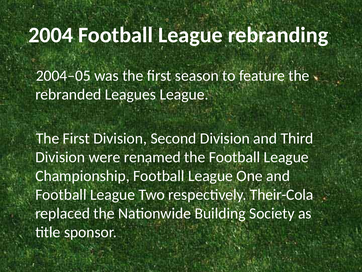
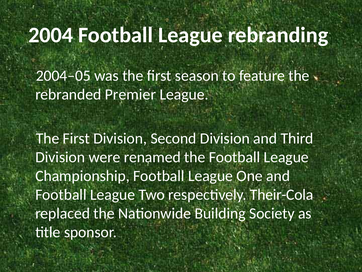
Leagues: Leagues -> Premier (130, 94)
